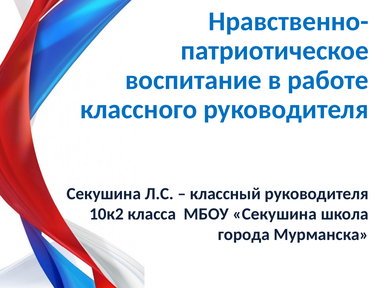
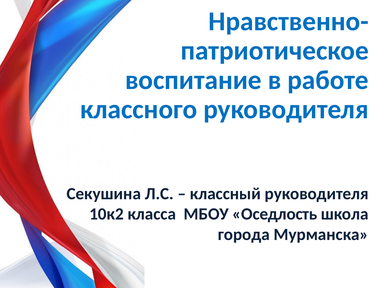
МБОУ Секушина: Секушина -> Оседлость (275, 214)
